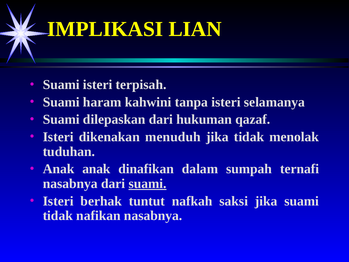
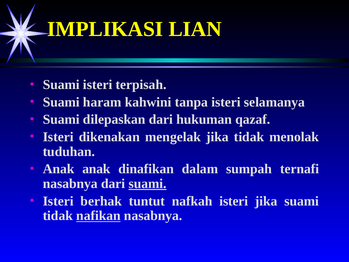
menuduh: menuduh -> mengelak (173, 137)
nafkah saksi: saksi -> isteri (234, 201)
nafikan underline: none -> present (98, 216)
